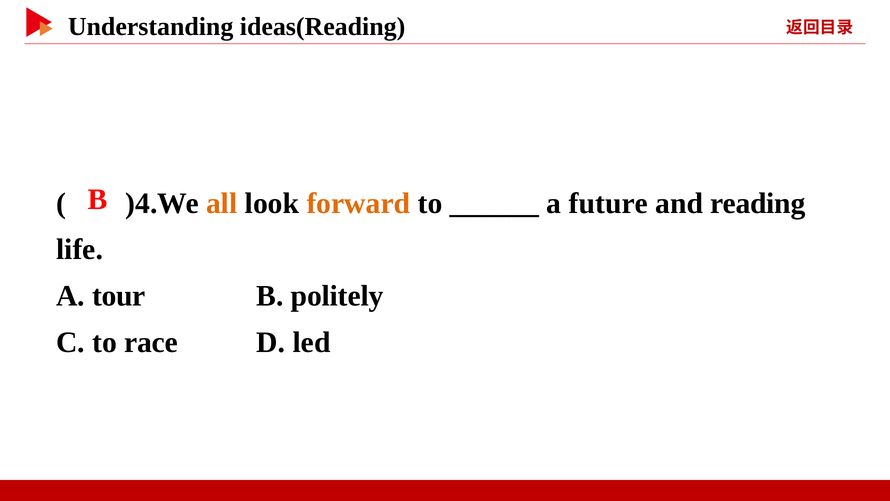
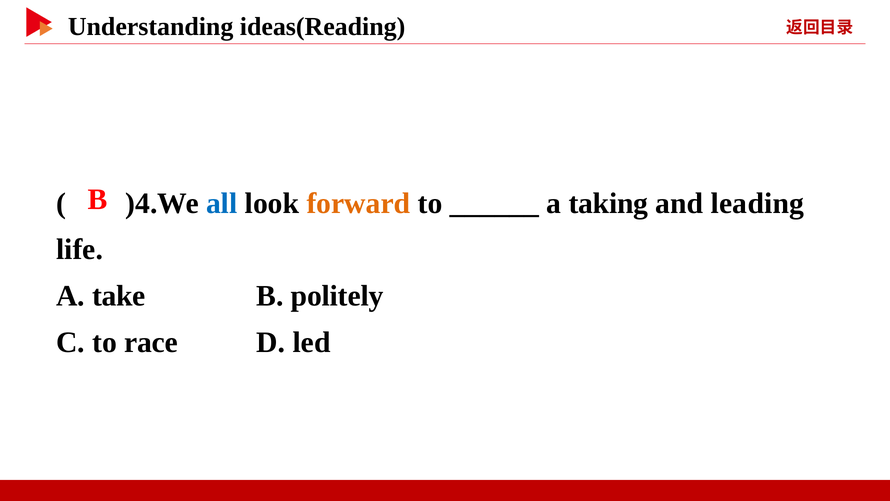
all colour: orange -> blue (222, 203)
future: future -> taking (608, 203)
reading: reading -> leading (757, 203)
tour: tour -> take (119, 296)
